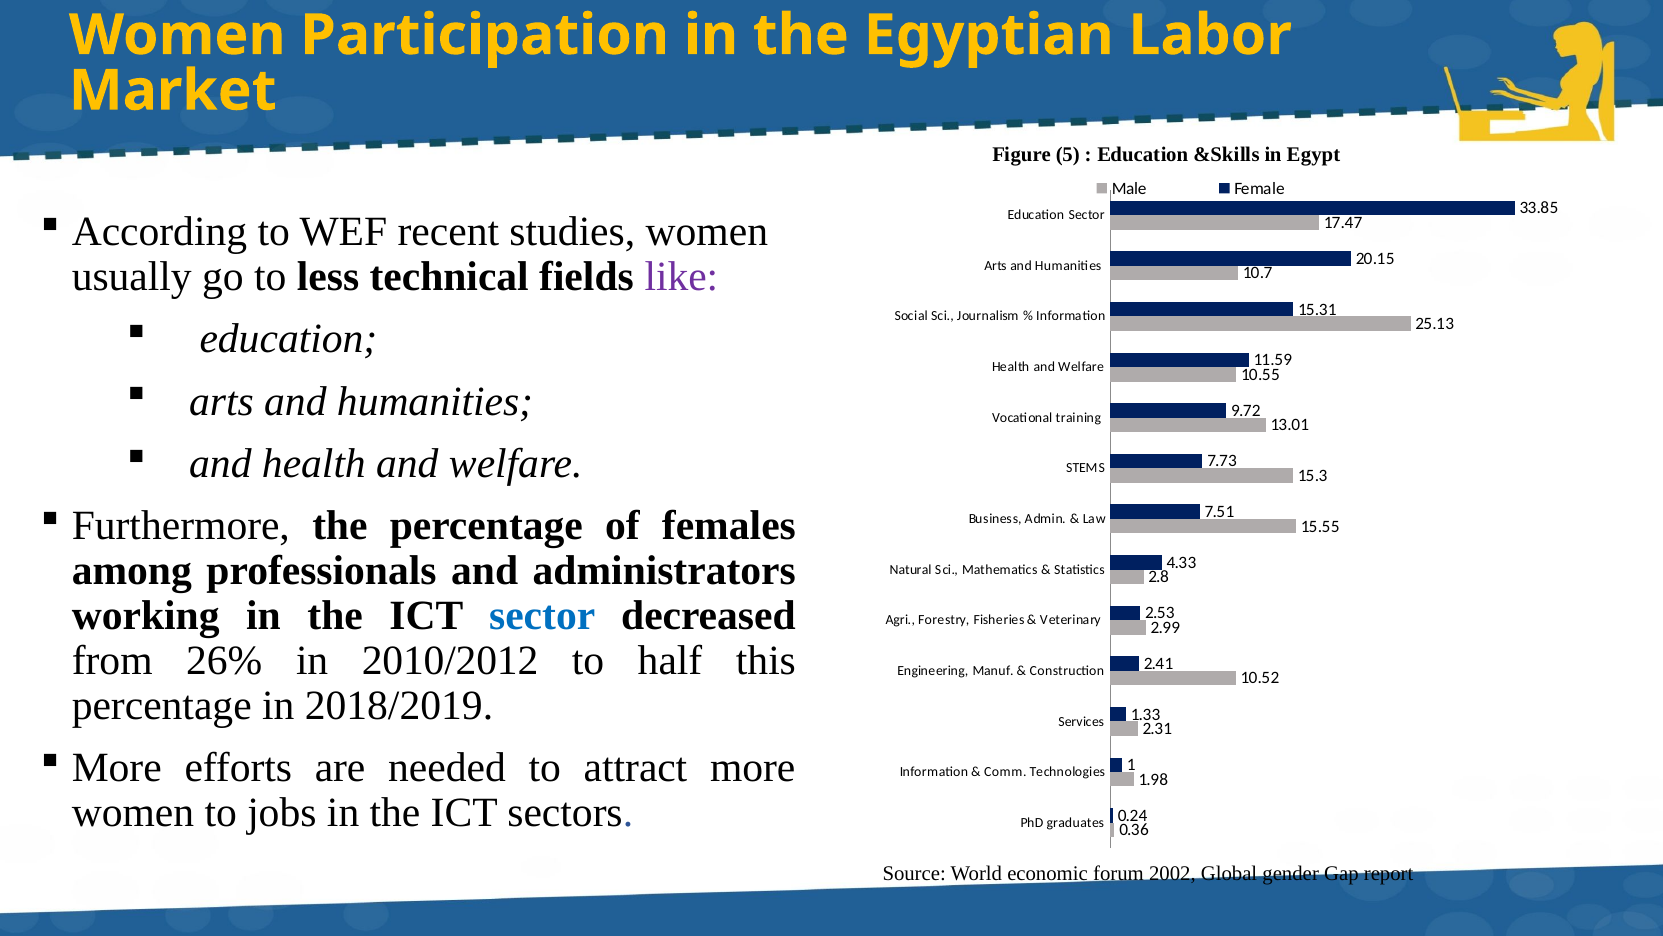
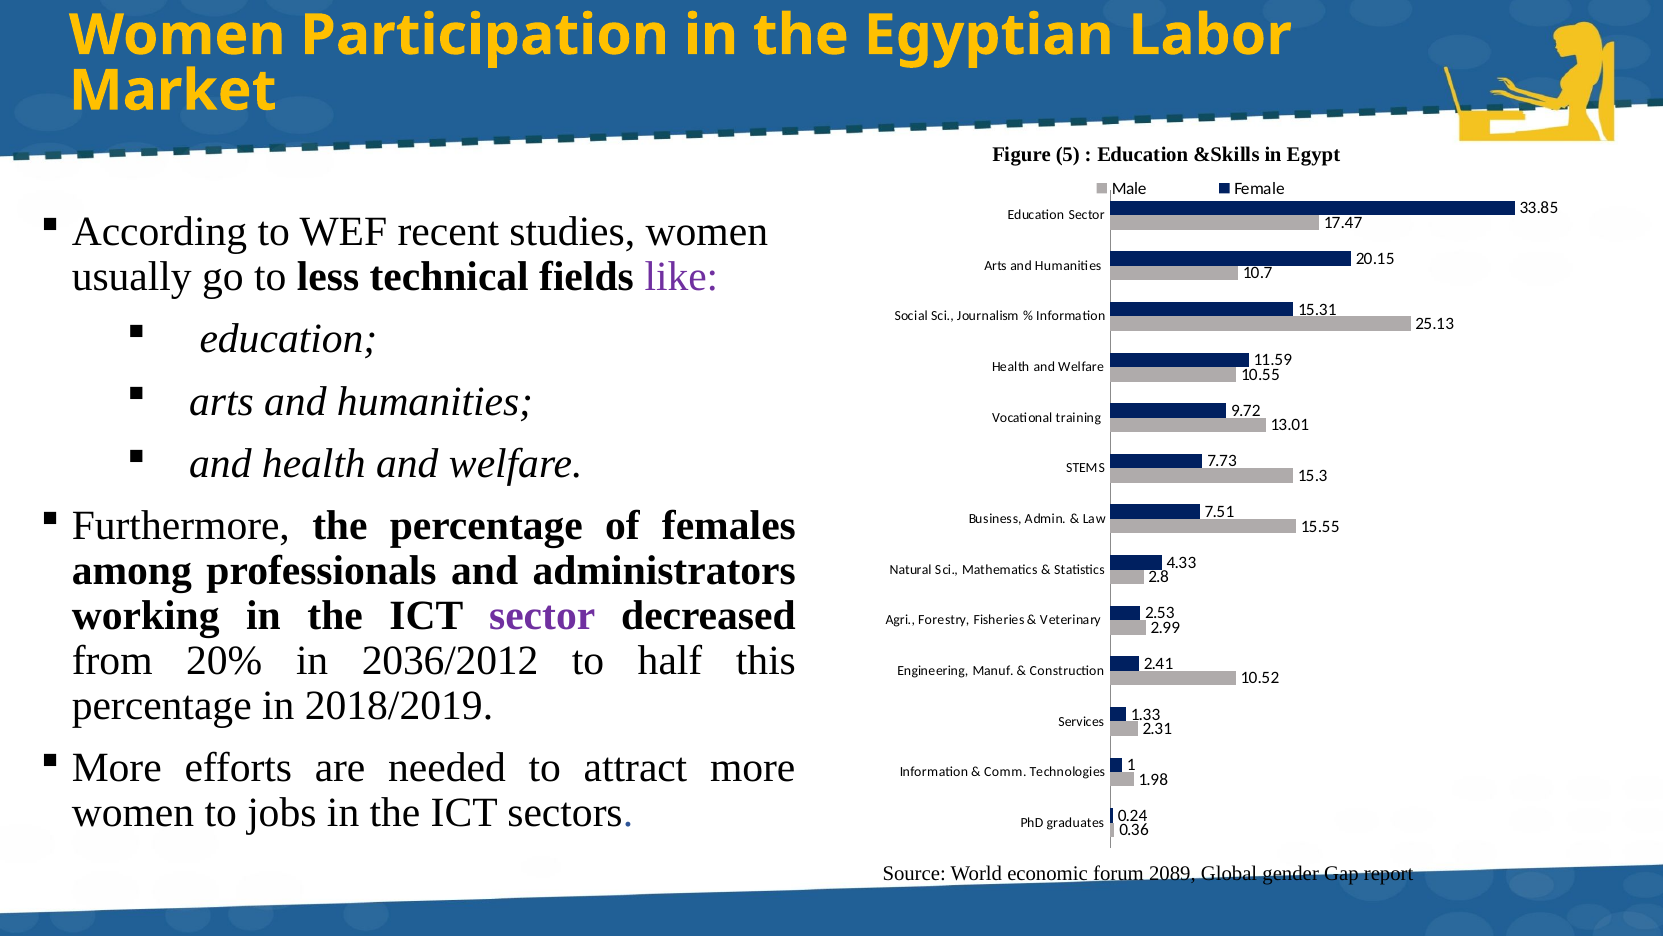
sector colour: blue -> purple (542, 615)
26%: 26% -> 20% (224, 660)
2010/2012: 2010/2012 -> 2036/2012 (450, 660)
2002: 2002 -> 2089 (1172, 873)
